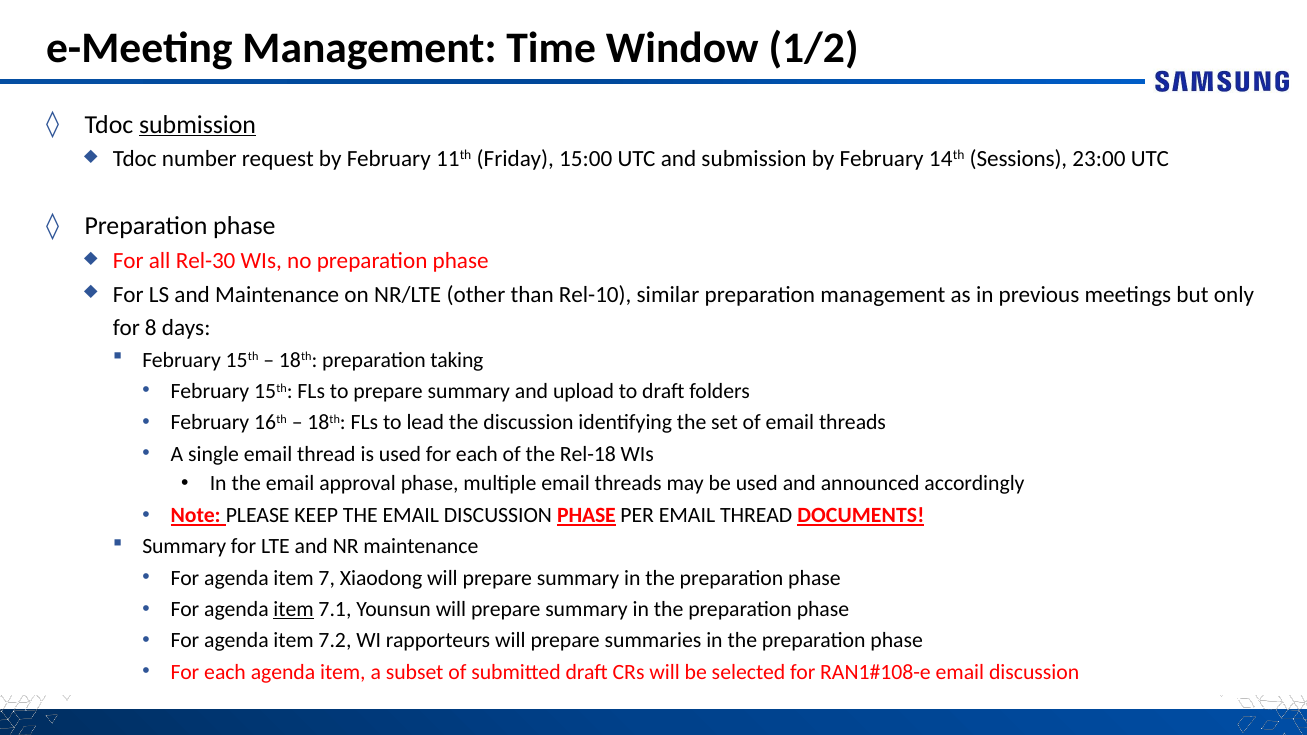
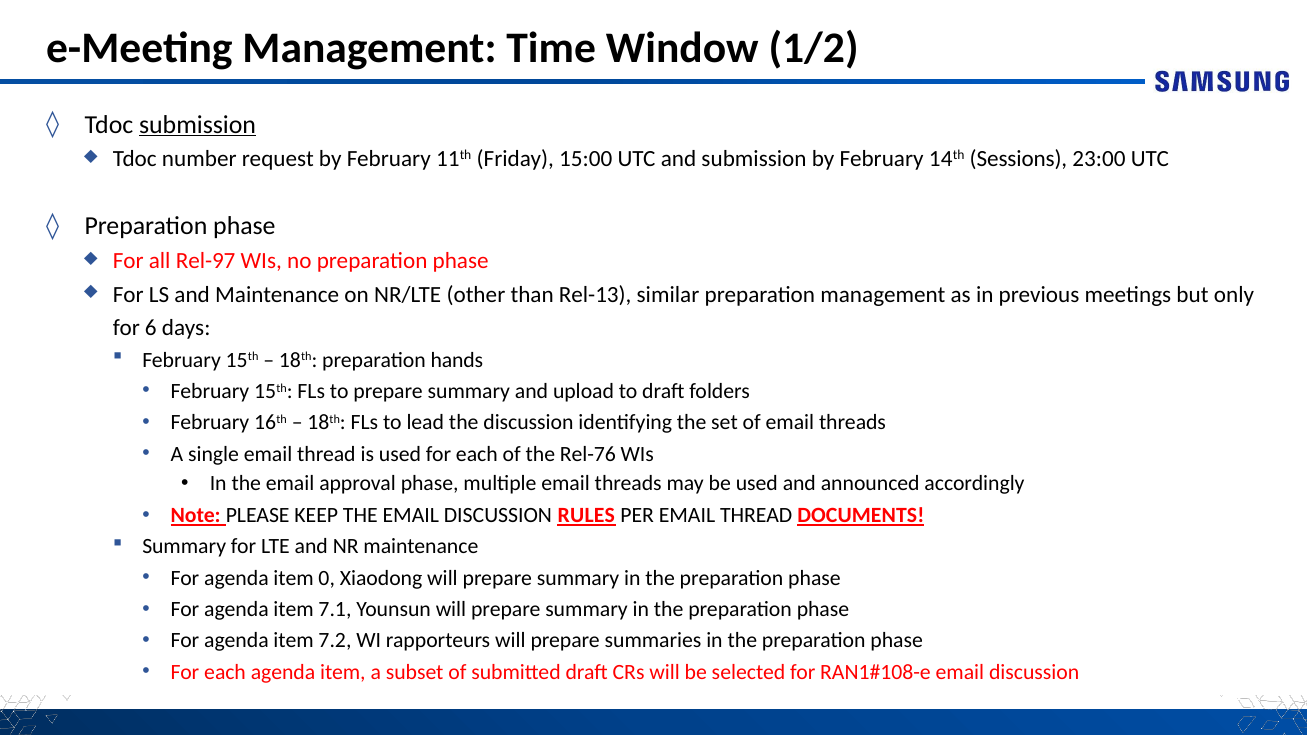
Rel-30: Rel-30 -> Rel-97 (206, 261)
Rel-10: Rel-10 -> Rel-13 (595, 295)
8: 8 -> 6 (151, 328)
taking: taking -> hands (457, 360)
Rel-18: Rel-18 -> Rel-76 (588, 454)
DISCUSSION PHASE: PHASE -> RULES (586, 516)
7: 7 -> 0 (327, 578)
item underline: present -> none (294, 610)
